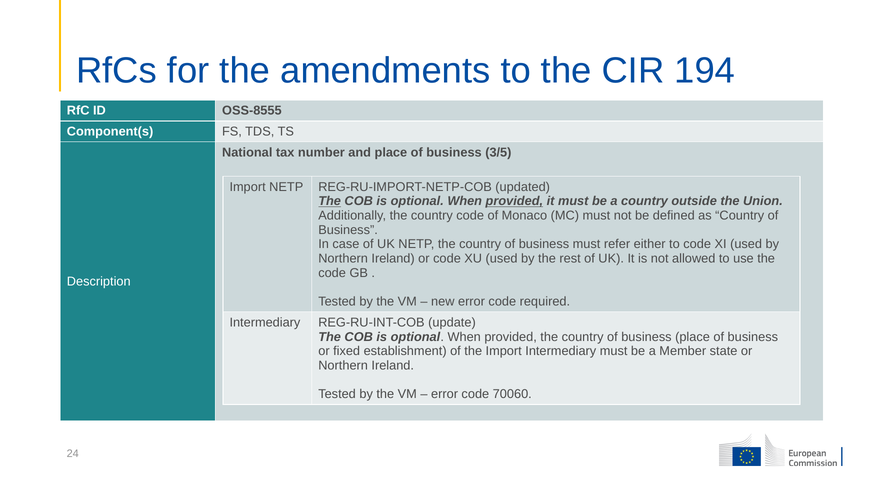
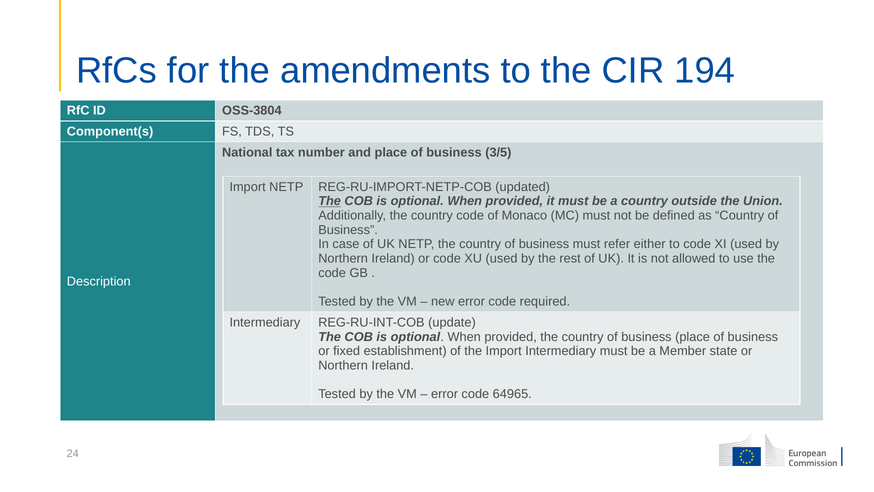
OSS-8555: OSS-8555 -> OSS-3804 (252, 111)
provided underline: present -> none (514, 201)
70060: 70060 -> 64965 (512, 394)
